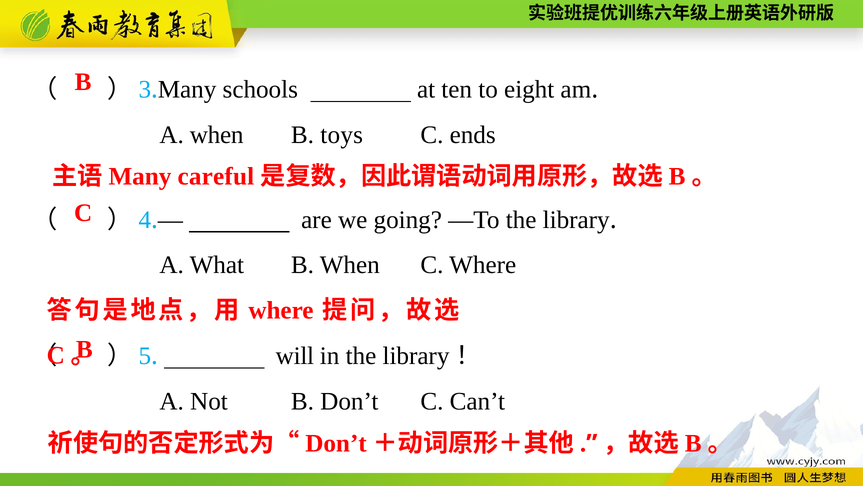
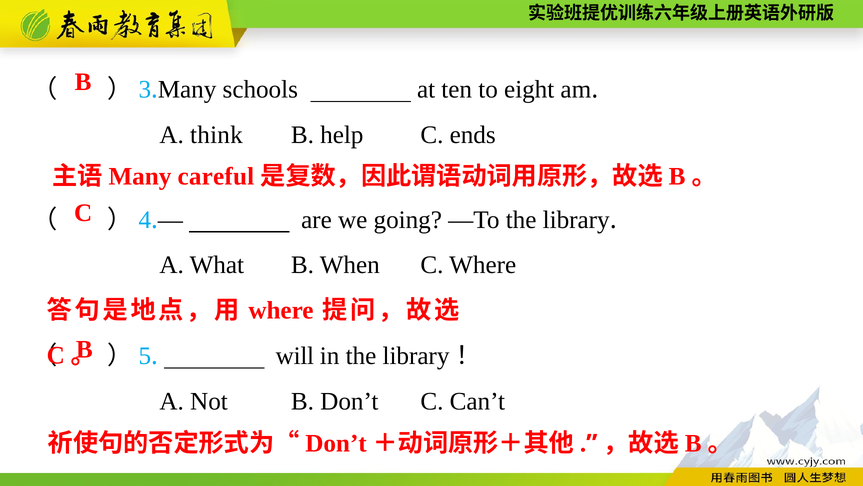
A when: when -> think (216, 135)
toys: toys -> help (342, 135)
